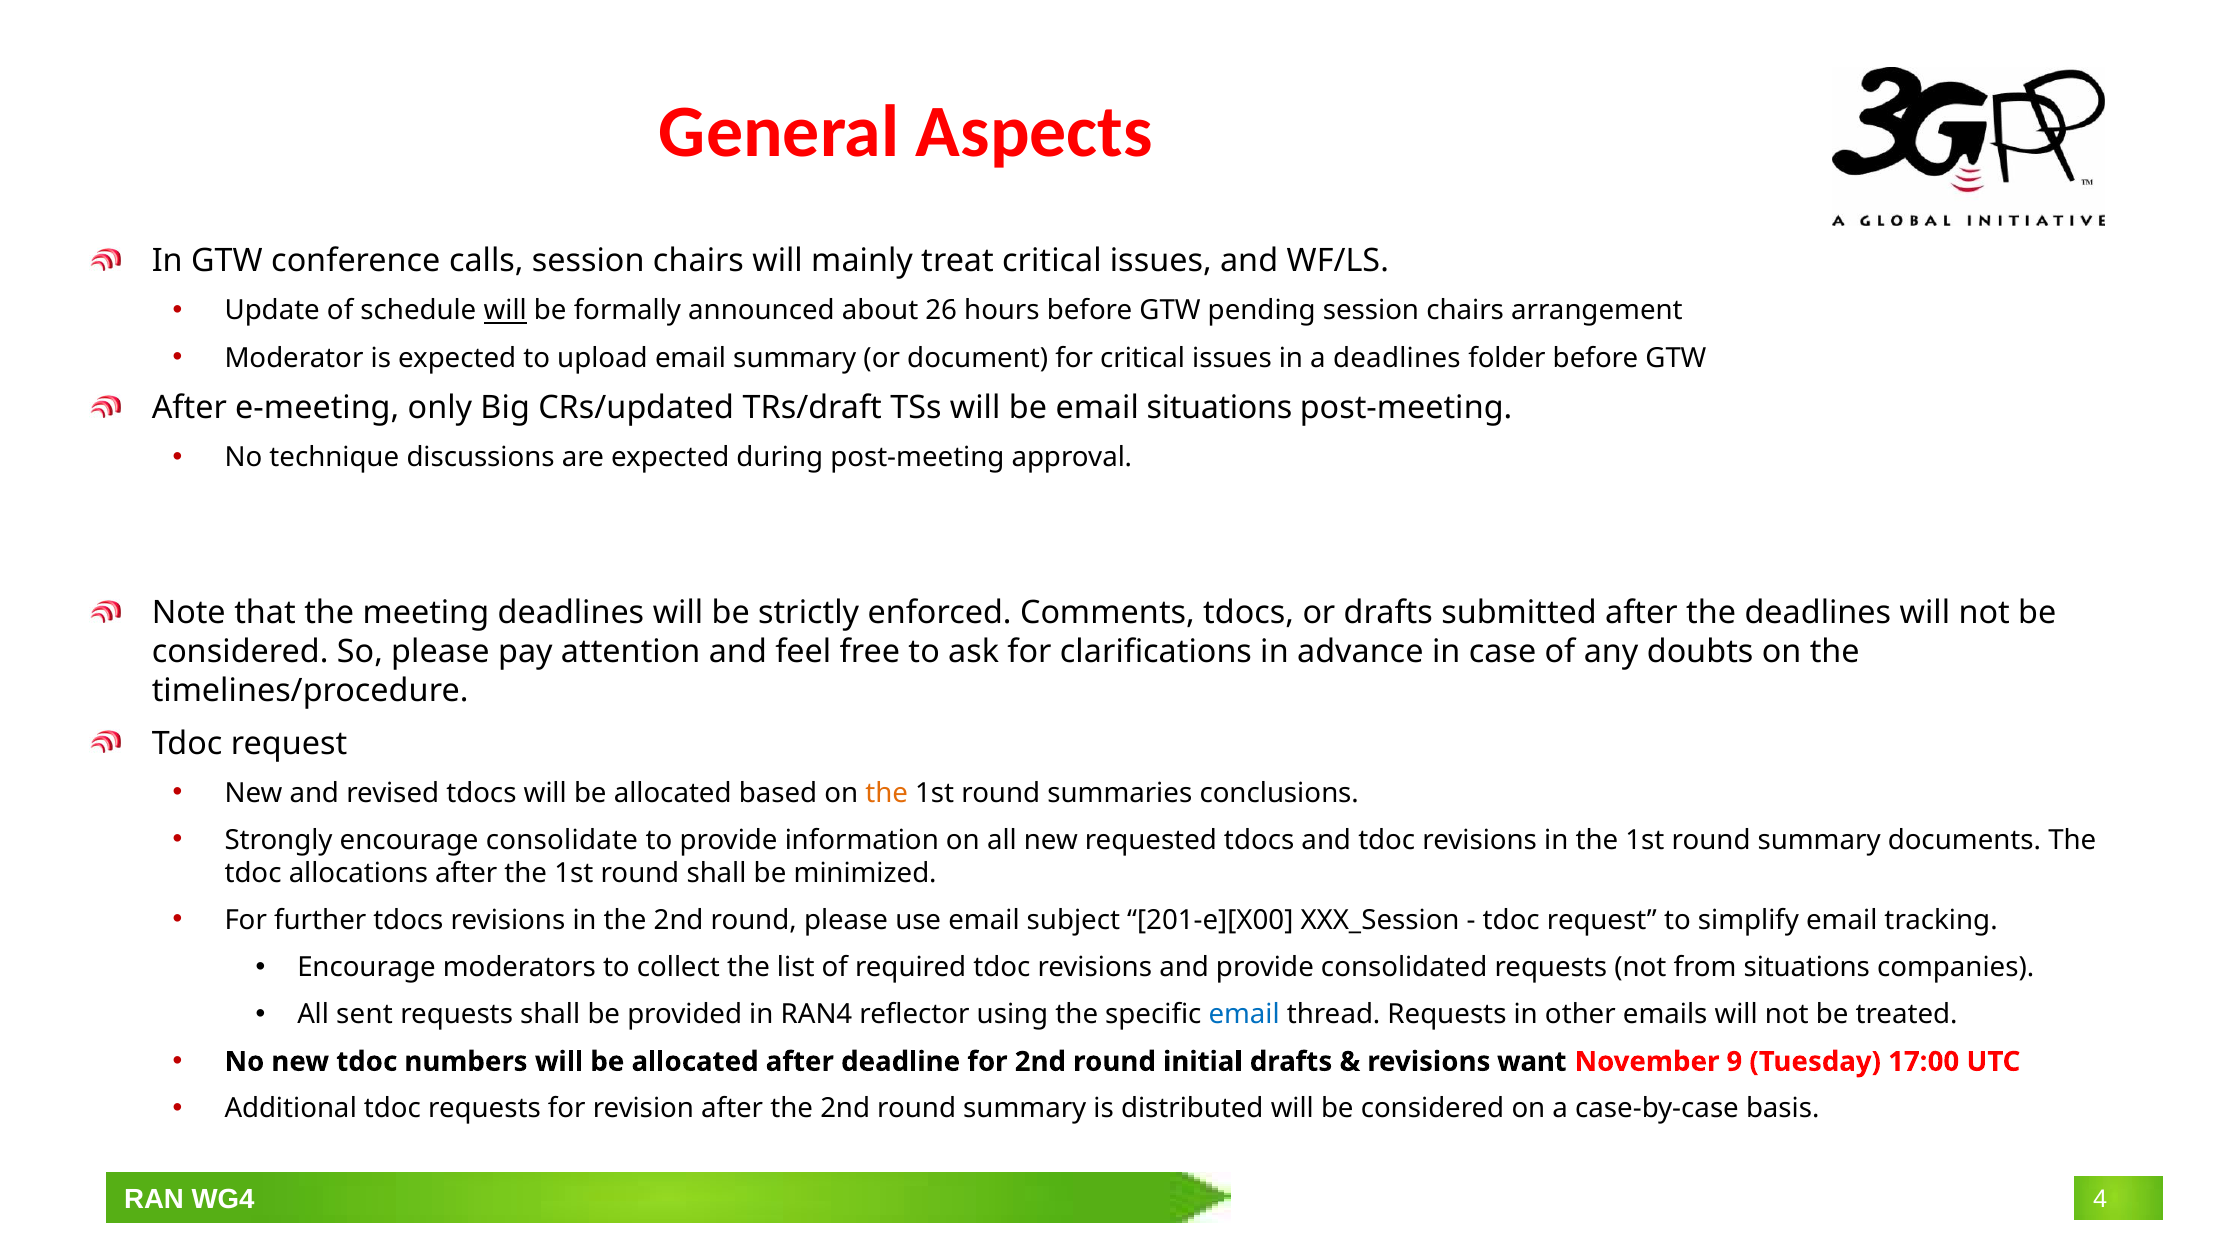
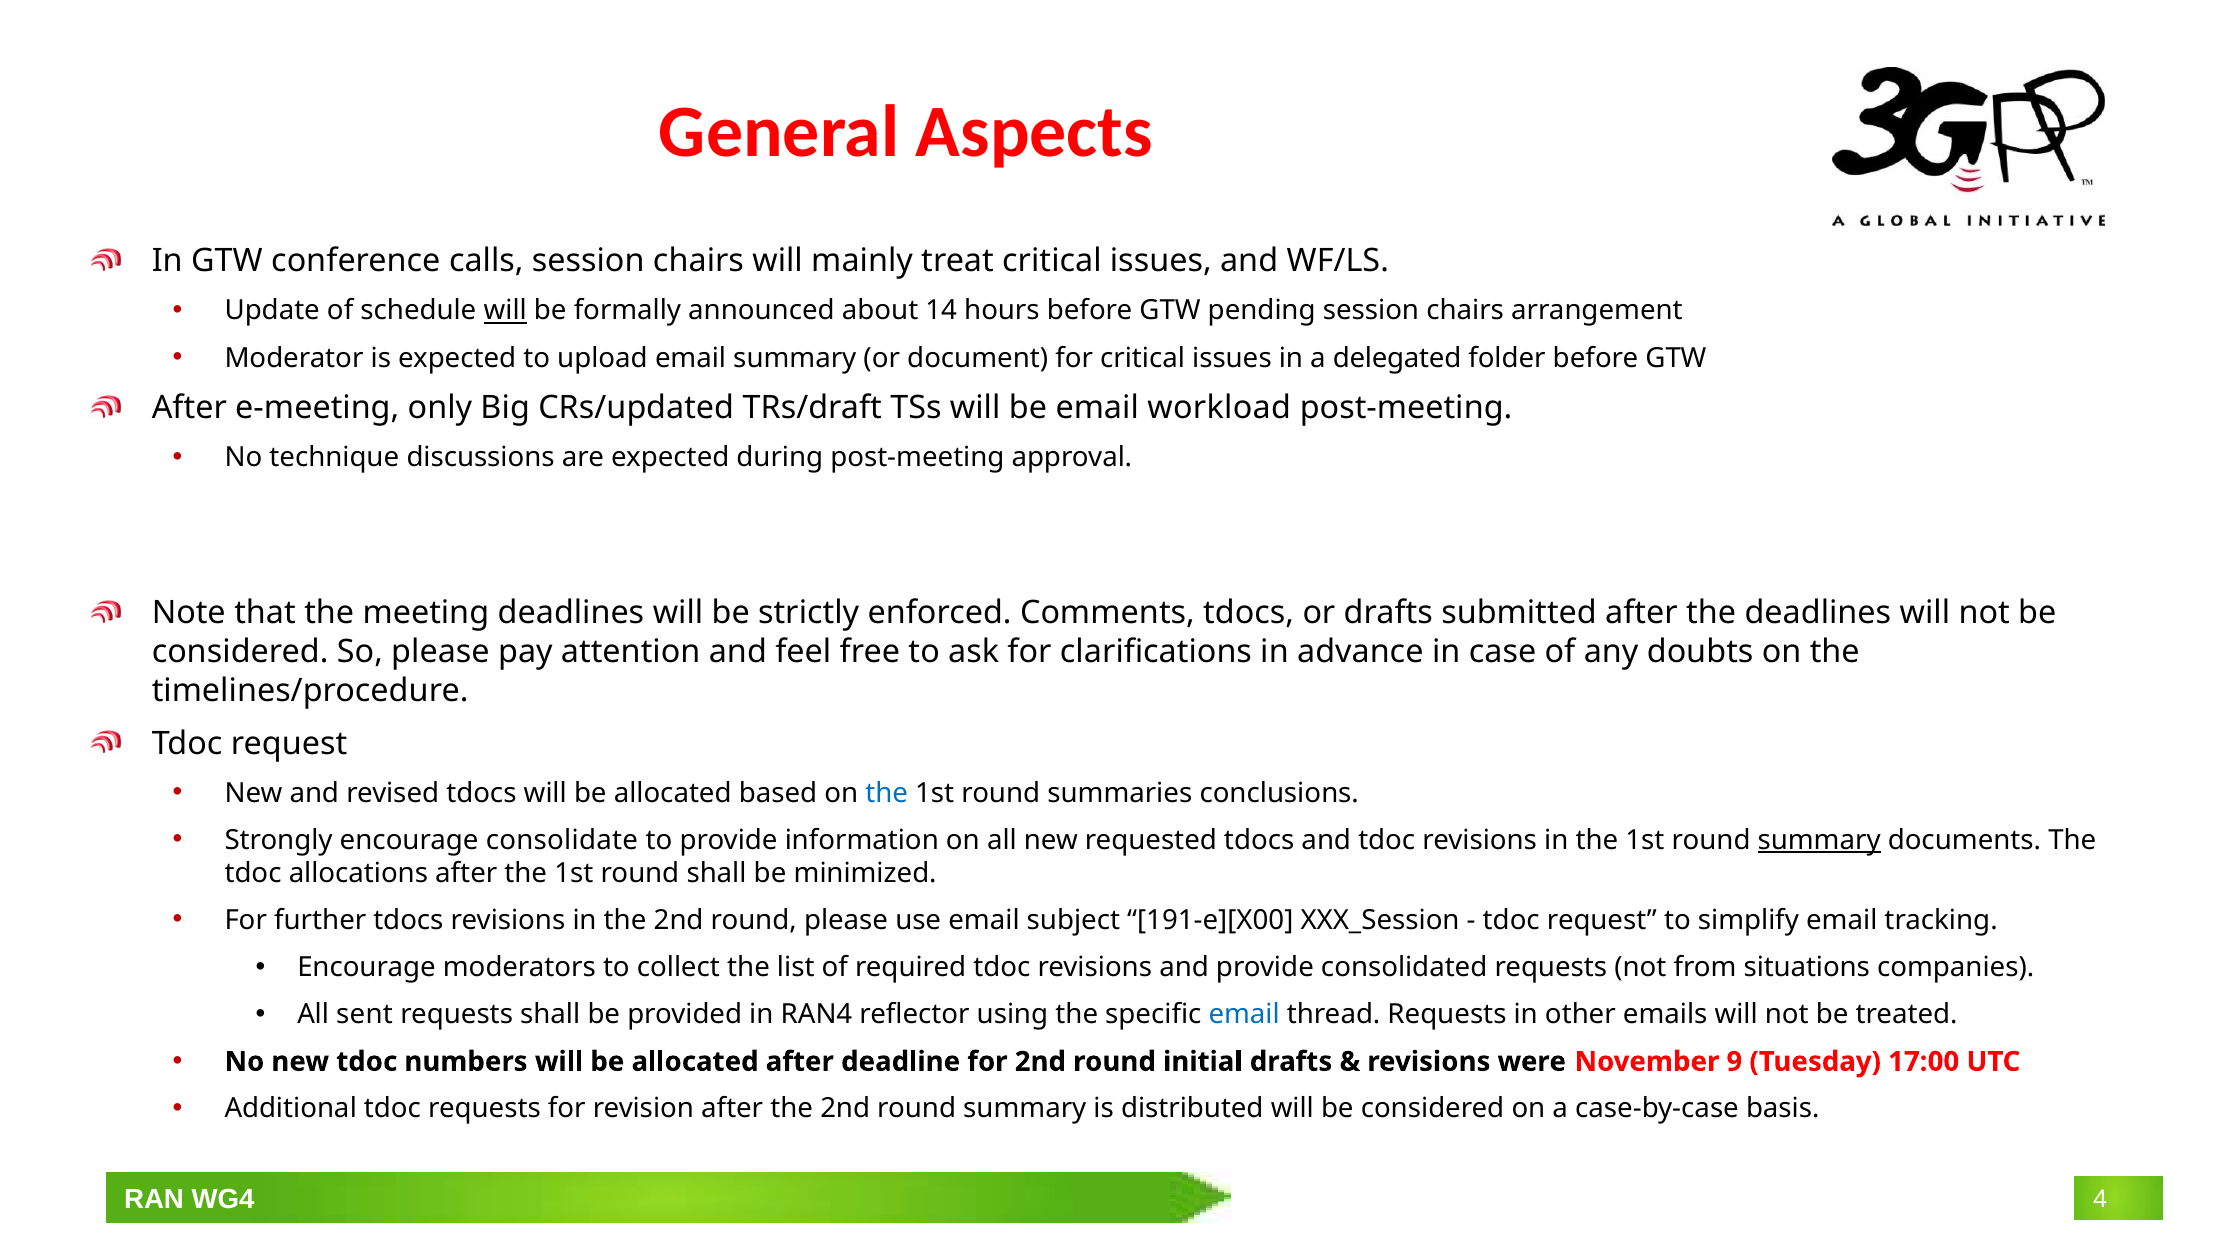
26: 26 -> 14 (941, 311)
a deadlines: deadlines -> delegated (1397, 358)
email situations: situations -> workload (1219, 408)
the colour: orange -> blue (887, 793)
summary underline: none -> present (1819, 840)
201-e][X00: 201-e][X00 -> 191-e][X00 (1210, 920)
want: want -> were (1532, 1062)
